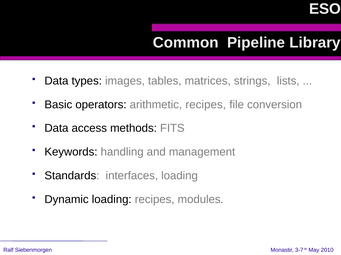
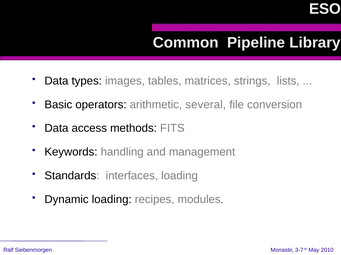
arithmetic recipes: recipes -> several (206, 105)
